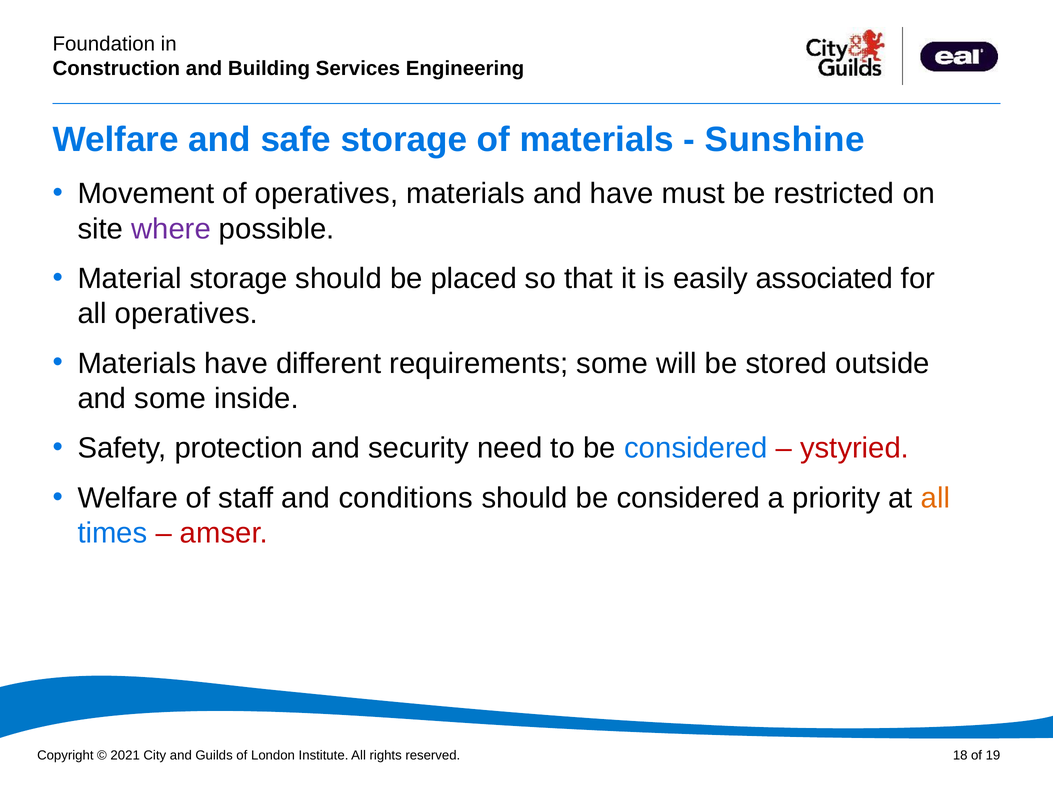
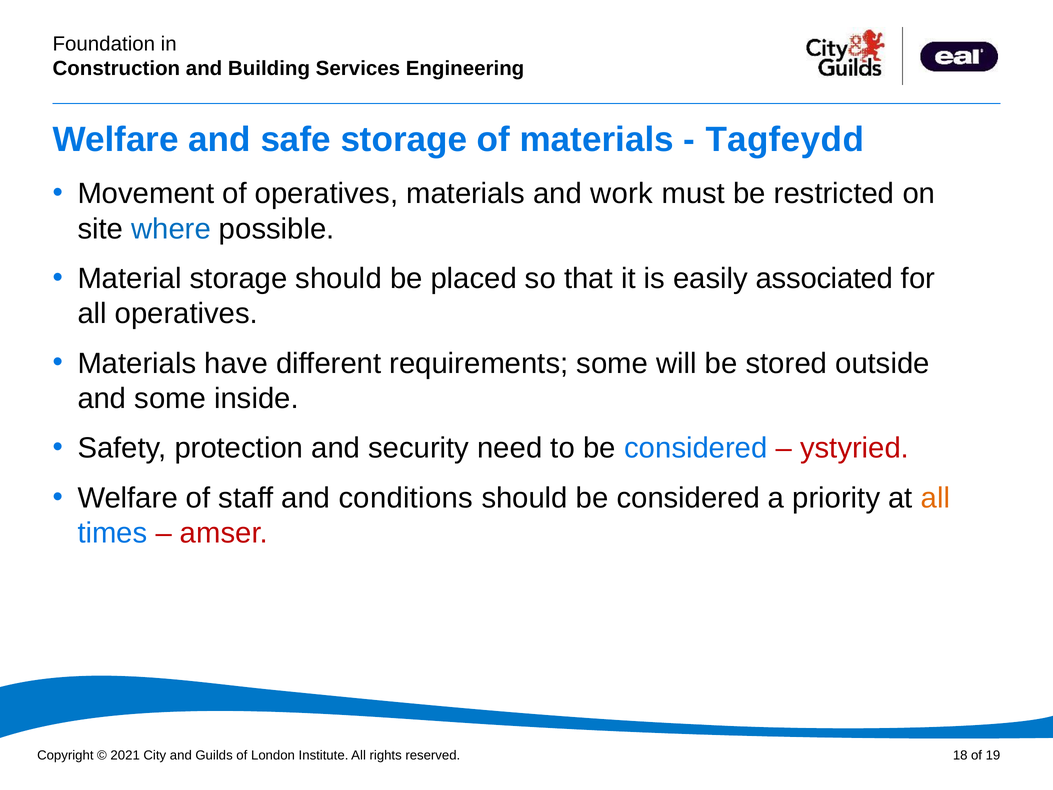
Sunshine: Sunshine -> Tagfeydd (785, 140)
and have: have -> work (622, 194)
where colour: purple -> blue (171, 229)
